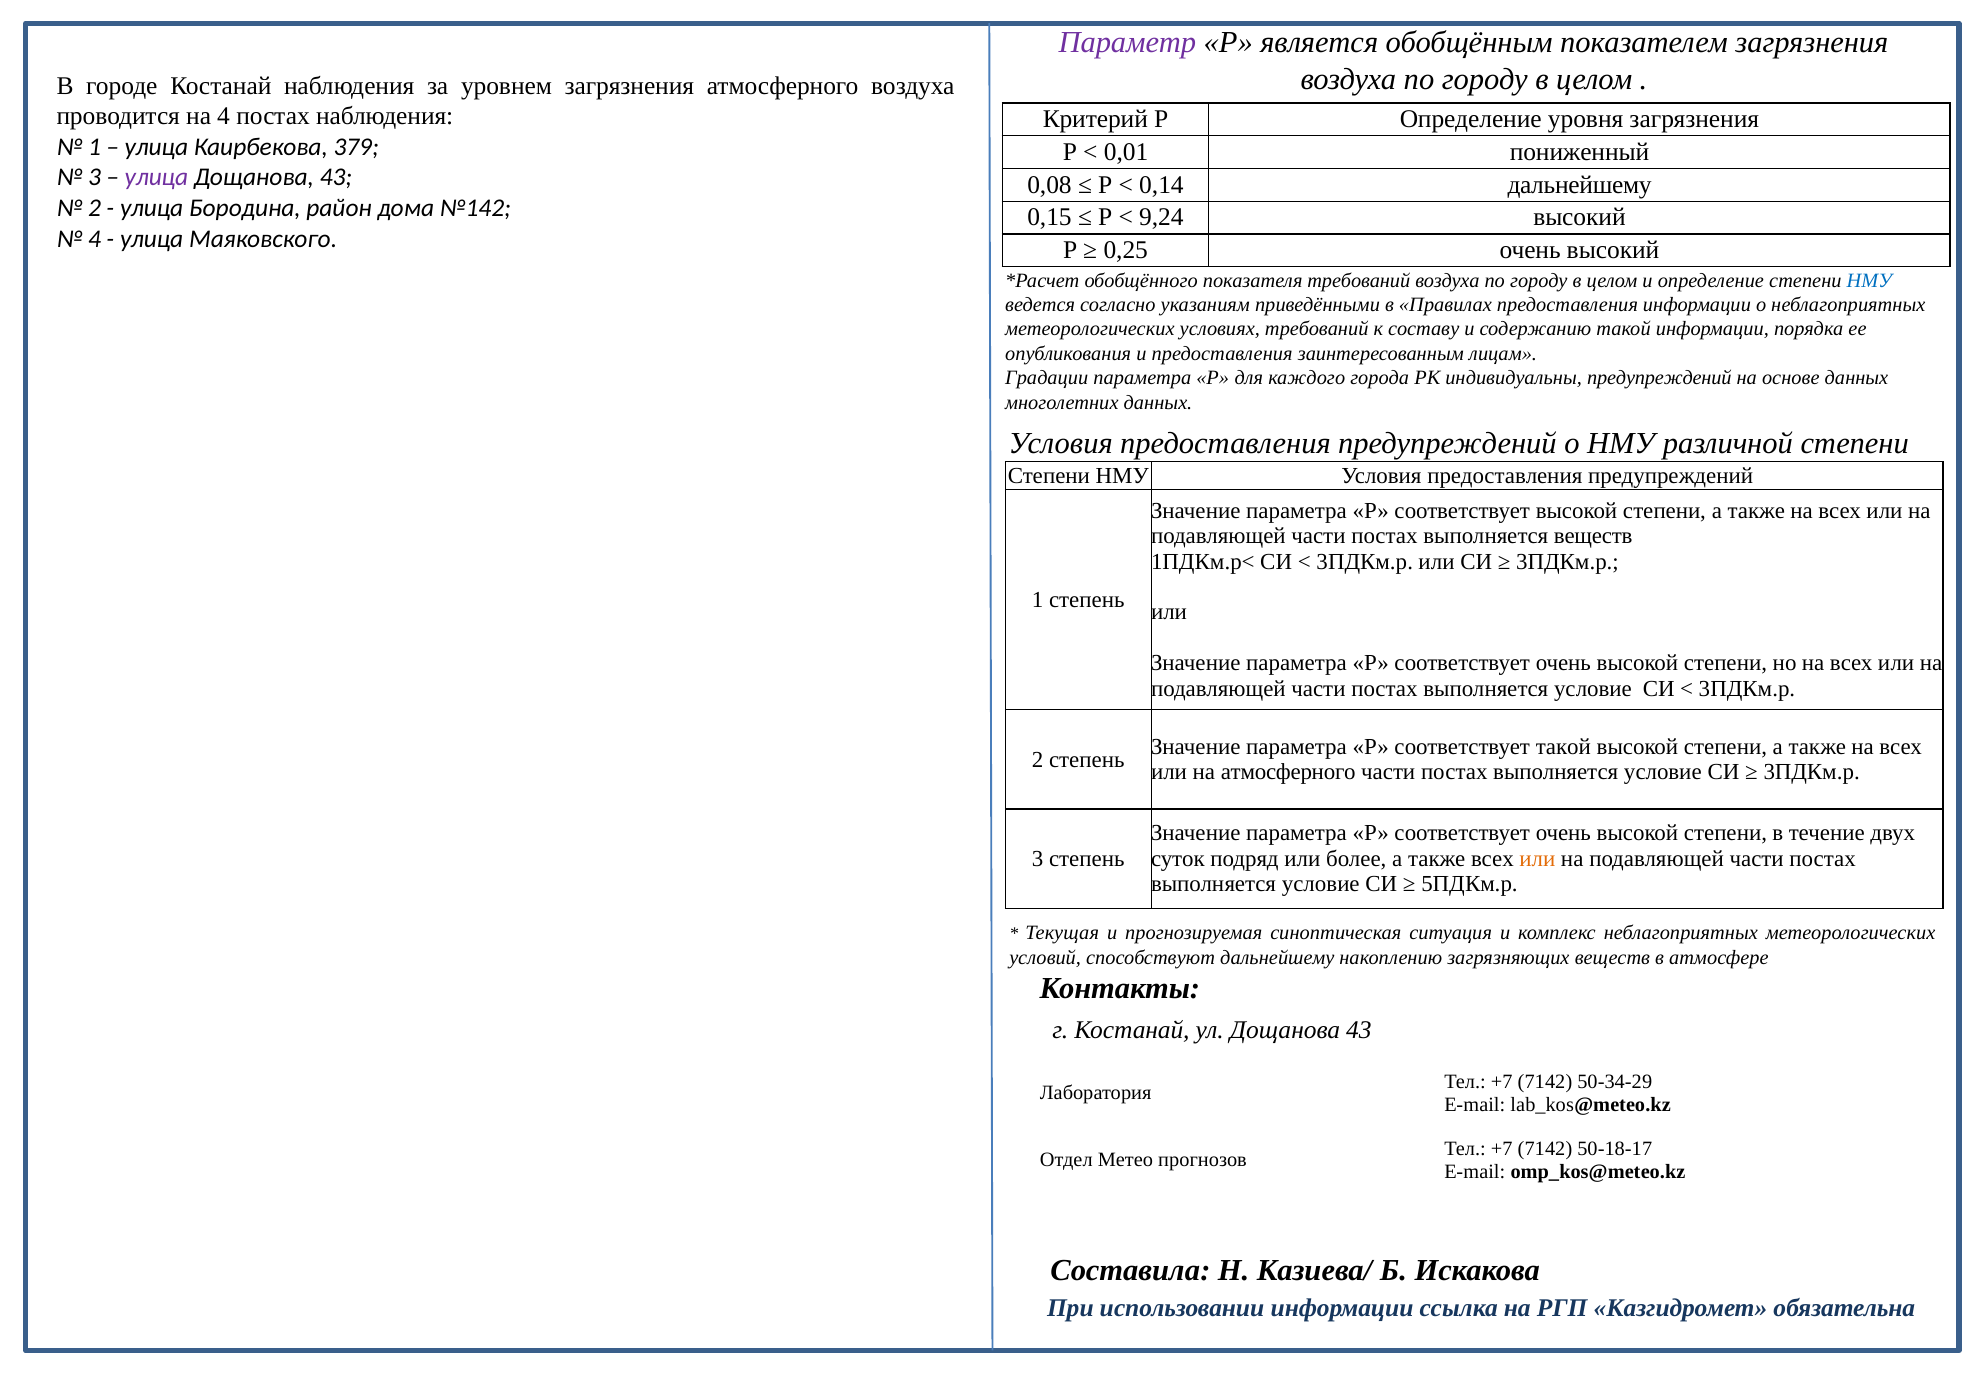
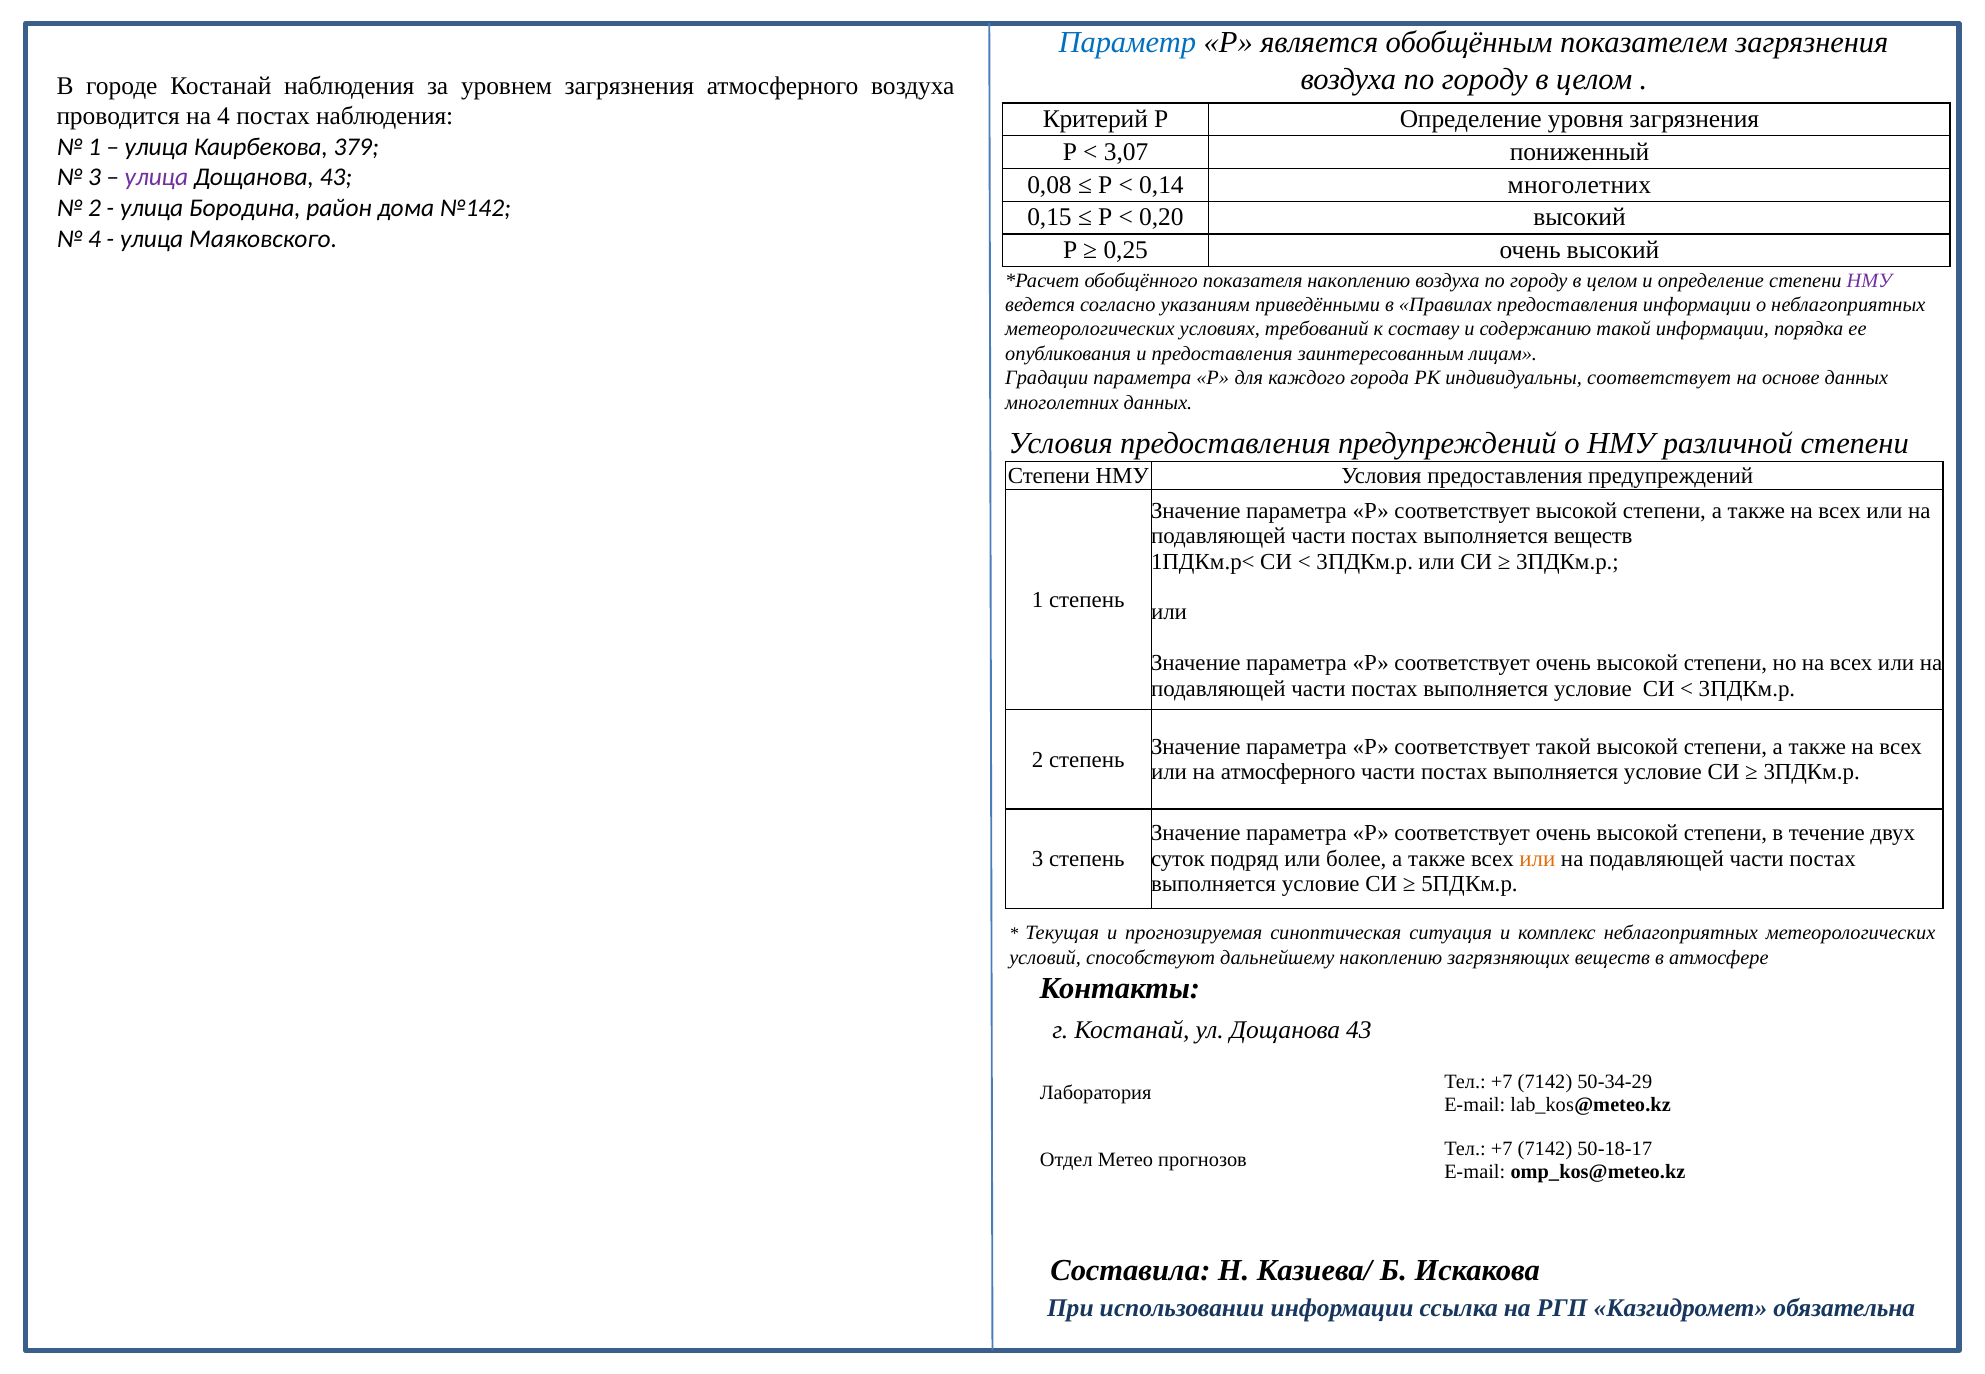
Параметр colour: purple -> blue (1127, 43)
0,01: 0,01 -> 3,07 (1126, 152)
0,14 дальнейшему: дальнейшему -> многолетних (1579, 185)
9,24: 9,24 -> 0,20 (1161, 217)
показателя требований: требований -> накоплению (1359, 281)
НМУ colour: blue -> purple (1869, 281)
индивидуальны предупреждений: предупреждений -> соответствует (1659, 378)
